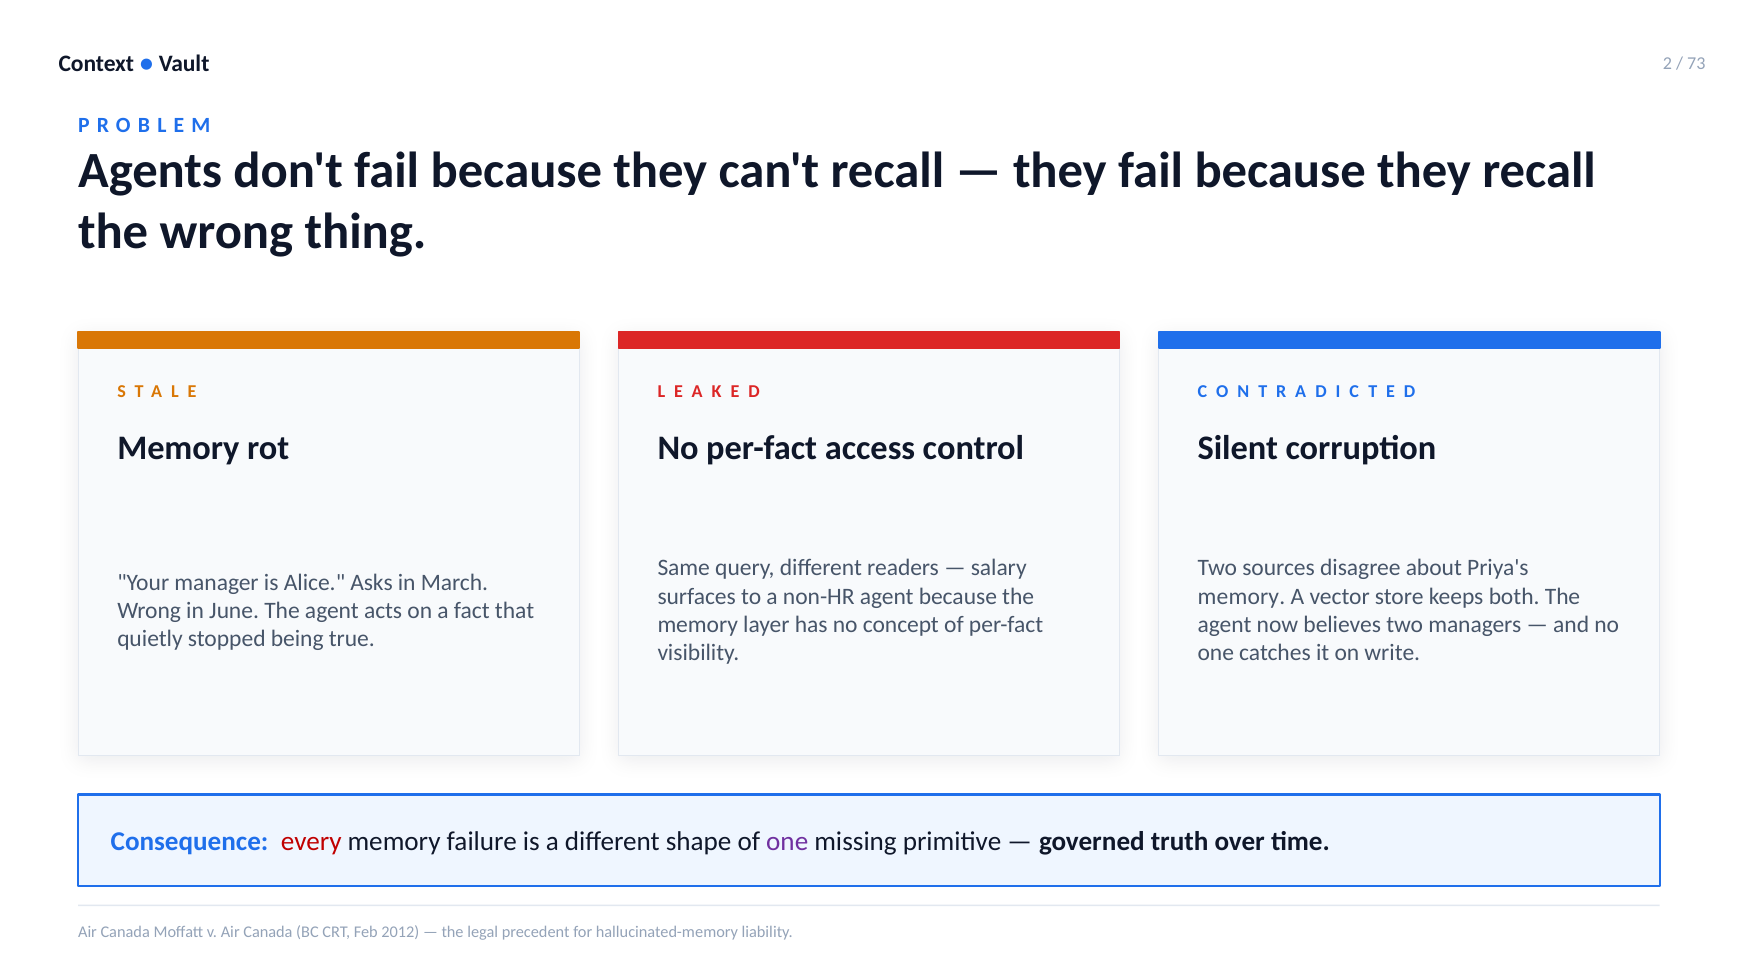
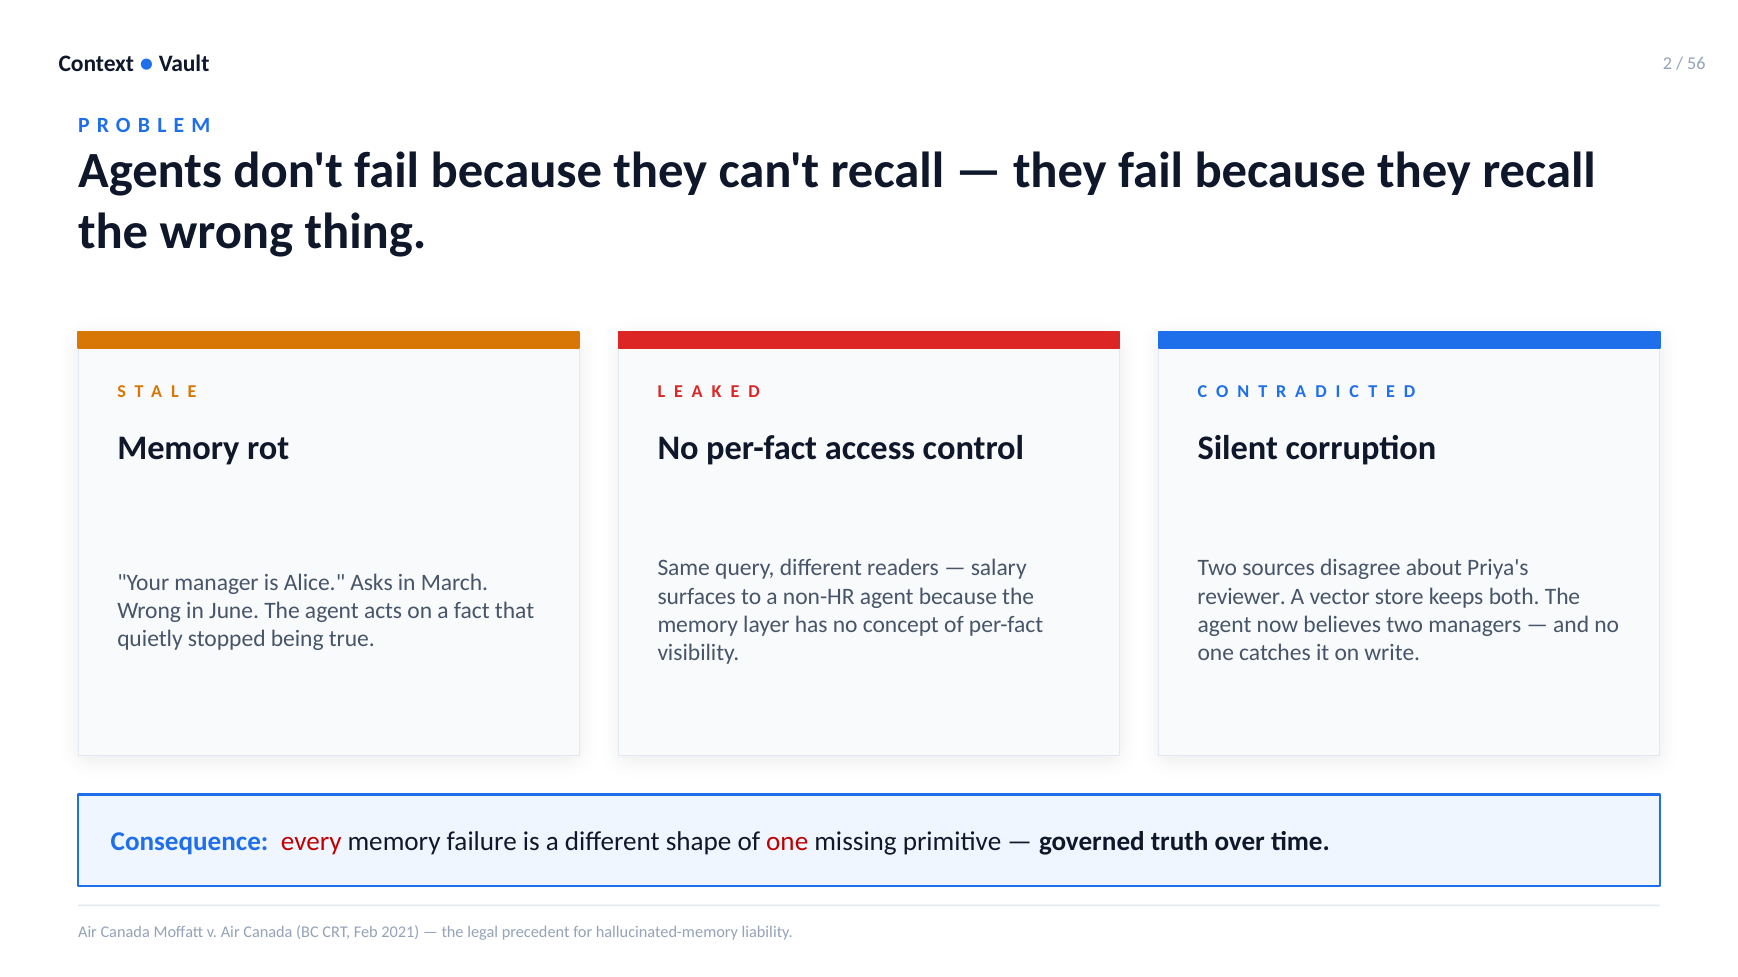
73: 73 -> 56 (1696, 63)
memory: memory -> reviewer (1242, 597)
one colour: purple -> red (787, 843)
2012: 2012 -> 2021 (400, 933)
